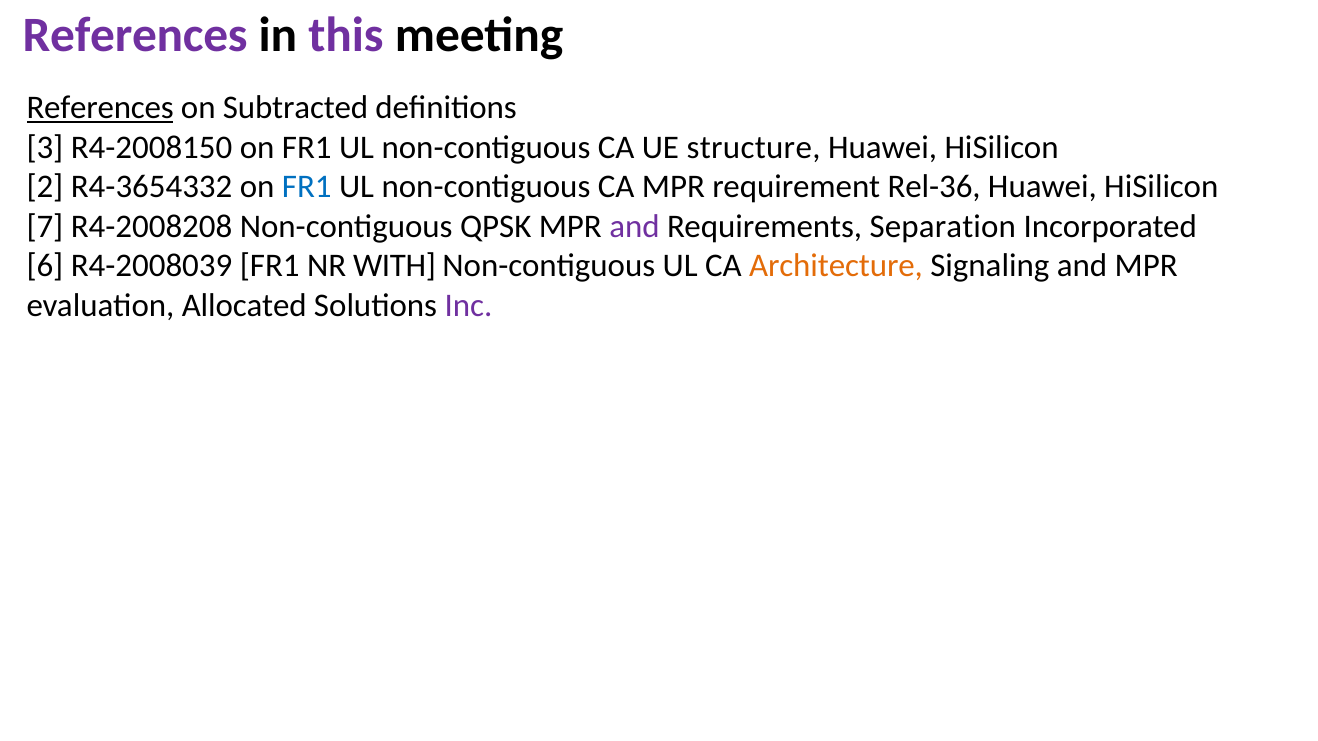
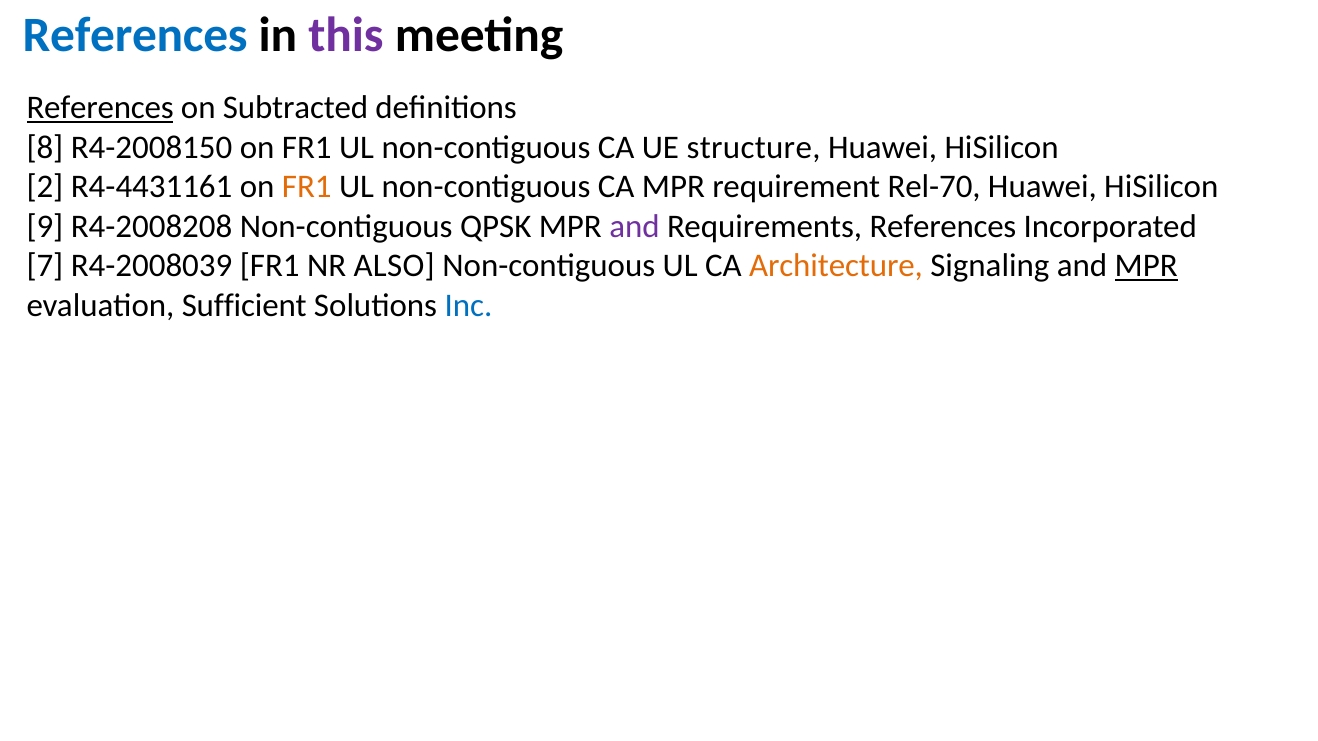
References colour: purple -> blue (135, 36)
3: 3 -> 8 (45, 148)
R4-3654332: R4-3654332 -> R4-4431161 (152, 187)
FR1 colour: blue -> orange (307, 187)
Rel-36: Rel-36 -> Rel-70 (934, 187)
7: 7 -> 9 (45, 227)
Requirements Separation: Separation -> References (943, 227)
6: 6 -> 7 (45, 266)
WITH: WITH -> ALSO (394, 266)
MPR underline: none -> present (1146, 266)
Allocated: Allocated -> Sufficient (244, 306)
Inc colour: purple -> blue (469, 306)
